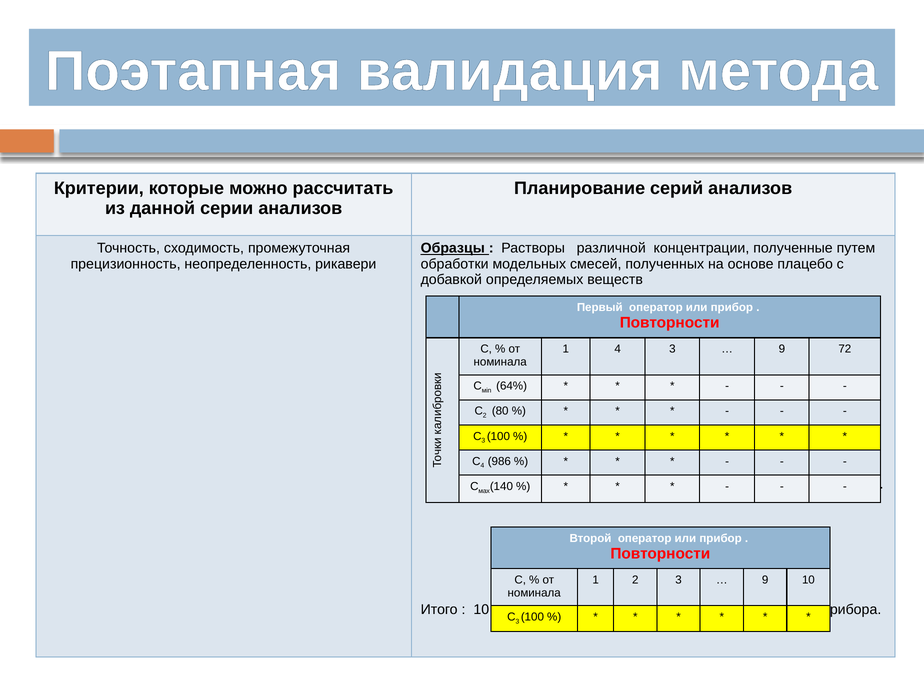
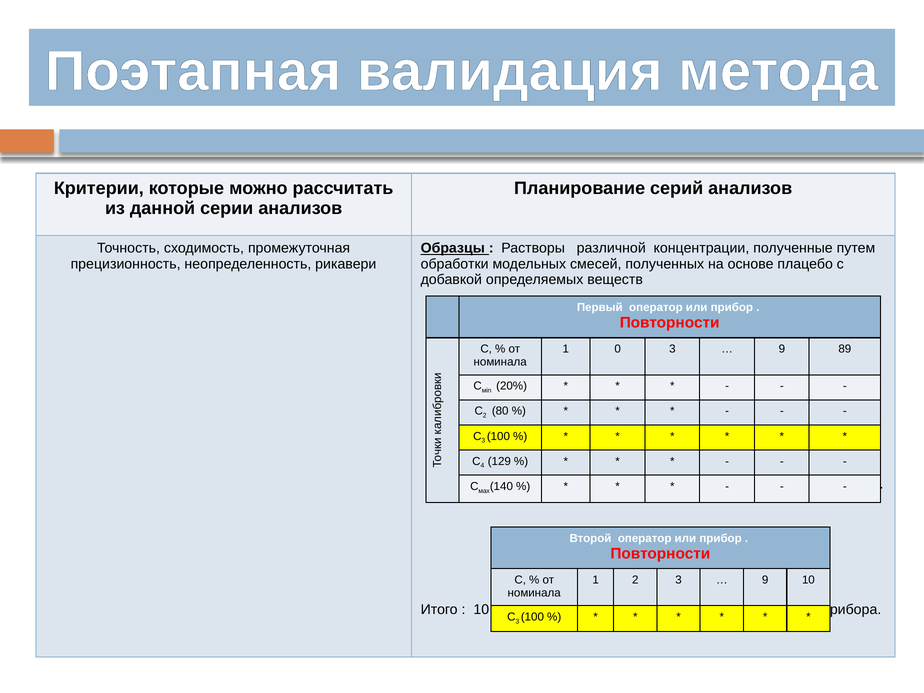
1 4: 4 -> 0 (618, 349)
72: 72 -> 89 (845, 349)
64%: 64% -> 20% (512, 386)
986: 986 -> 129 (499, 461)
